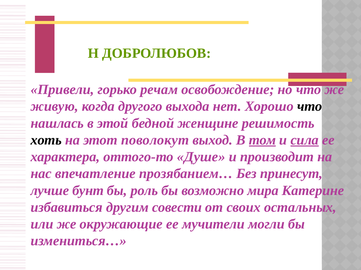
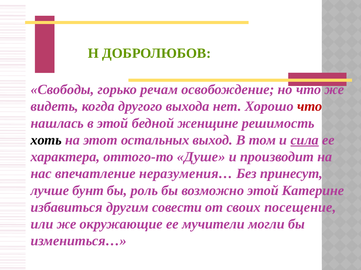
Привели: Привели -> Свободы (62, 90)
живую: живую -> видеть (55, 107)
что colour: black -> red (310, 107)
поволокут: поволокут -> остальных (155, 140)
том underline: present -> none (262, 140)
прозябанием…: прозябанием… -> неразумения… (186, 174)
возможно мира: мира -> этой (263, 191)
остальных: остальных -> посещение (300, 208)
